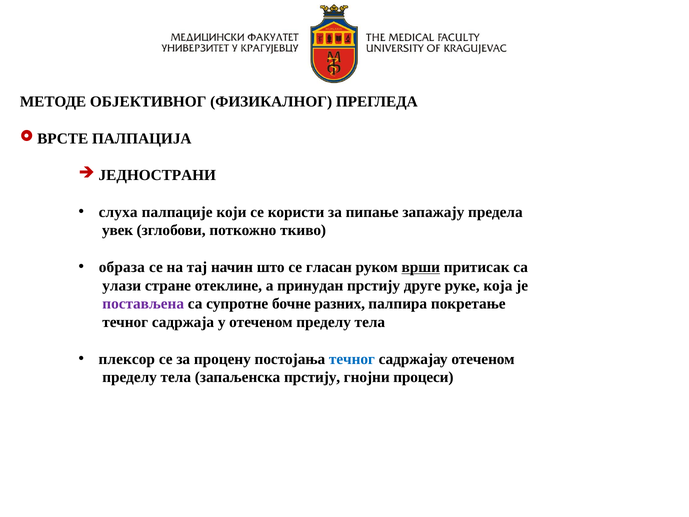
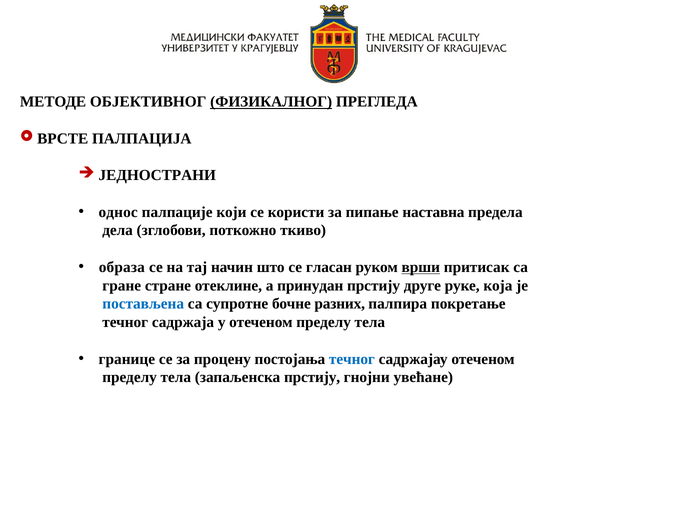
ФИЗИКАЛНОГ underline: none -> present (271, 102)
слуха: слуха -> однос (118, 212)
запажају: запажају -> наставна (433, 212)
увек: увек -> дела (118, 230)
улази: улази -> гране (122, 285)
постављена colour: purple -> blue (143, 304)
плексор: плексор -> границе (127, 359)
процеси: процеси -> увећане (423, 377)
